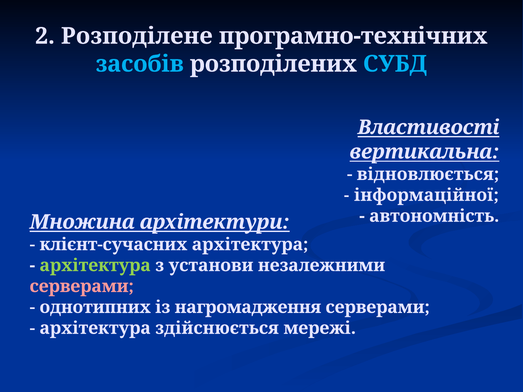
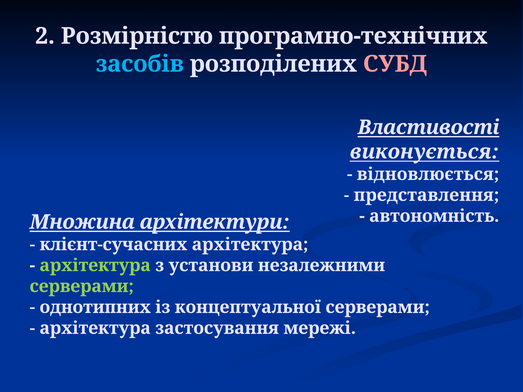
Розподілене: Розподілене -> Розмірністю (137, 36)
СУБД colour: light blue -> pink (395, 64)
вертикальна: вертикальна -> виконується (424, 152)
інформаційної: інформаційної -> представлення (426, 195)
серверами colour: pink -> light green (82, 286)
нагромадження: нагромадження -> концептуальної (248, 307)
здійснюється: здійснюється -> застосування (217, 328)
